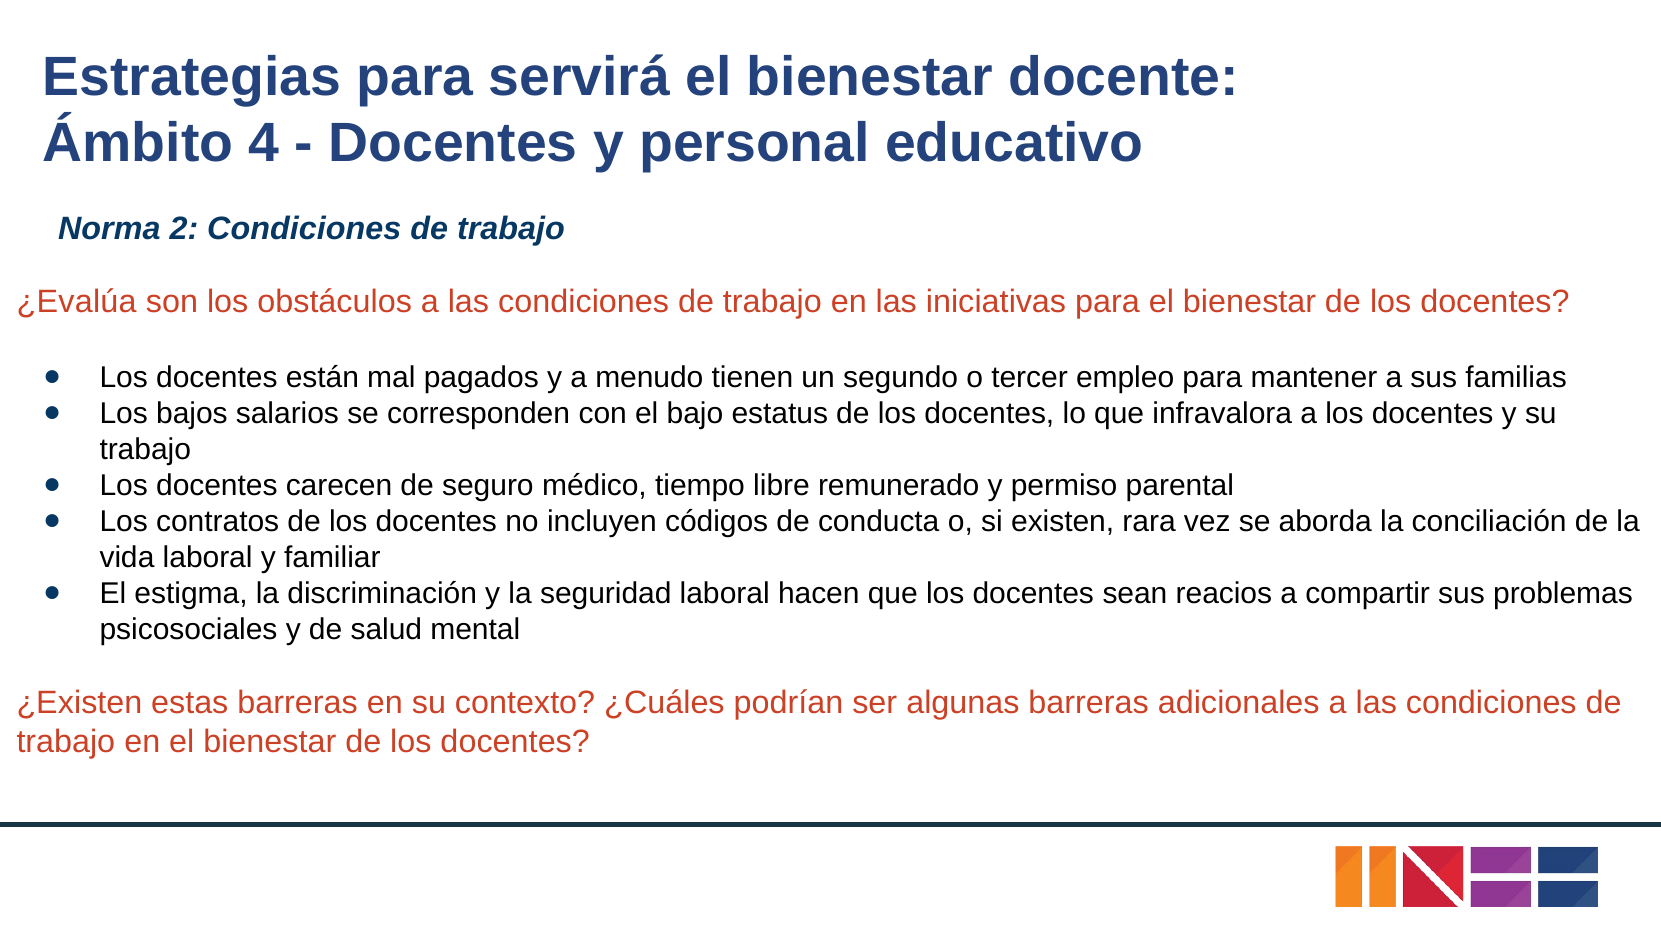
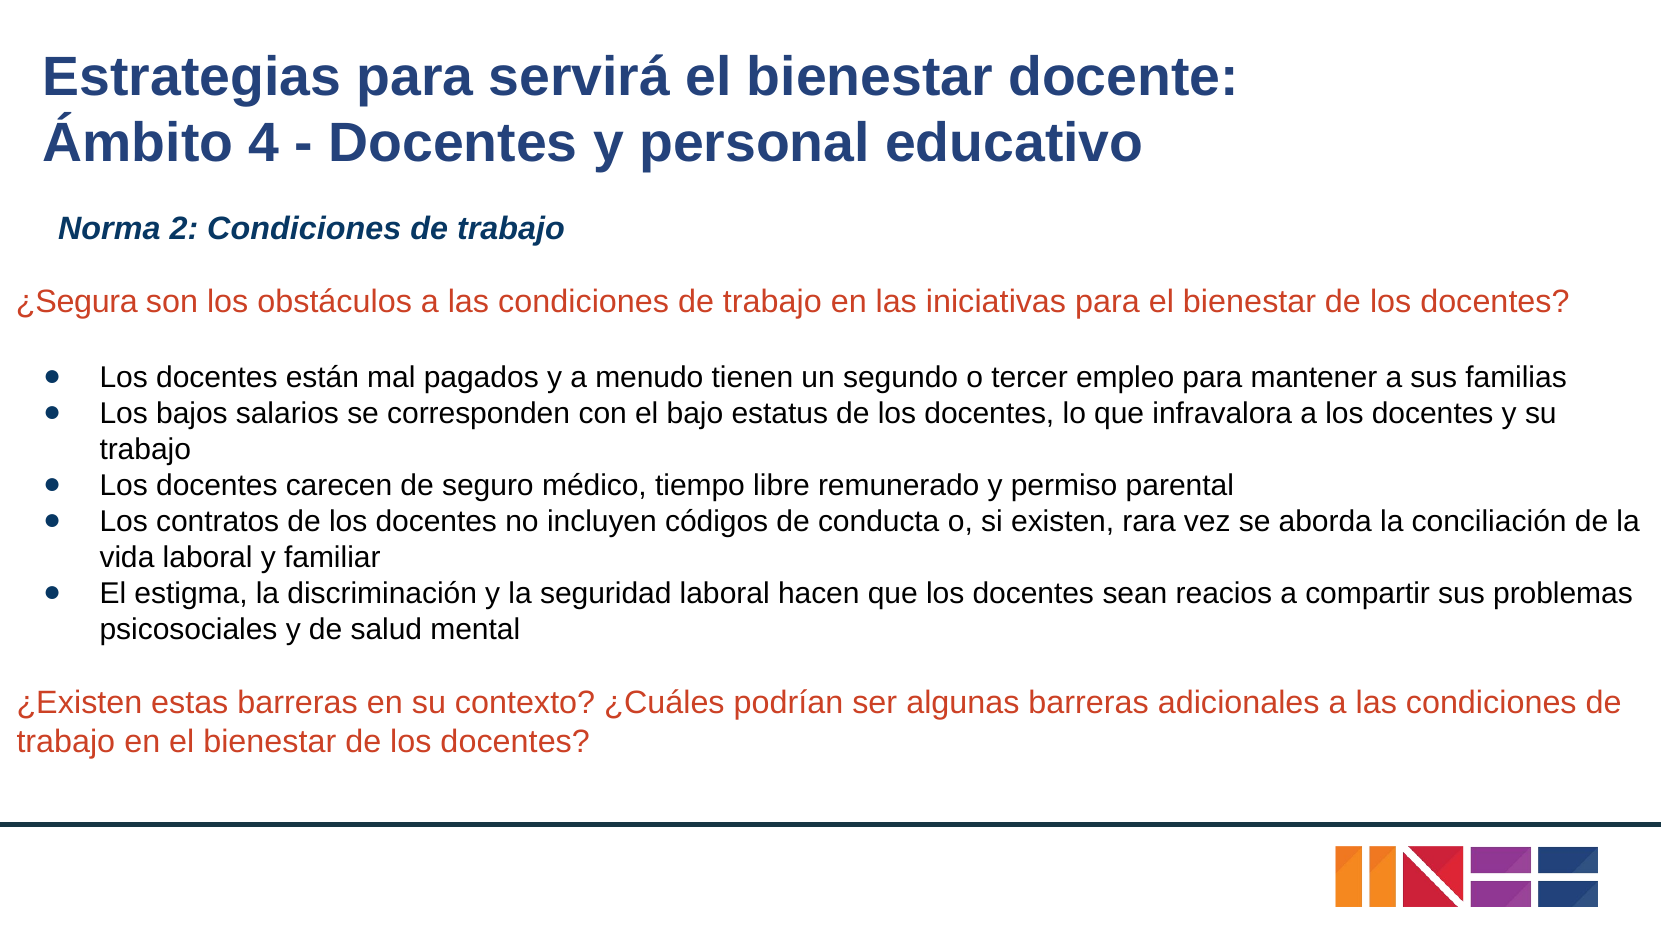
¿Evalúa: ¿Evalúa -> ¿Segura (77, 302)
